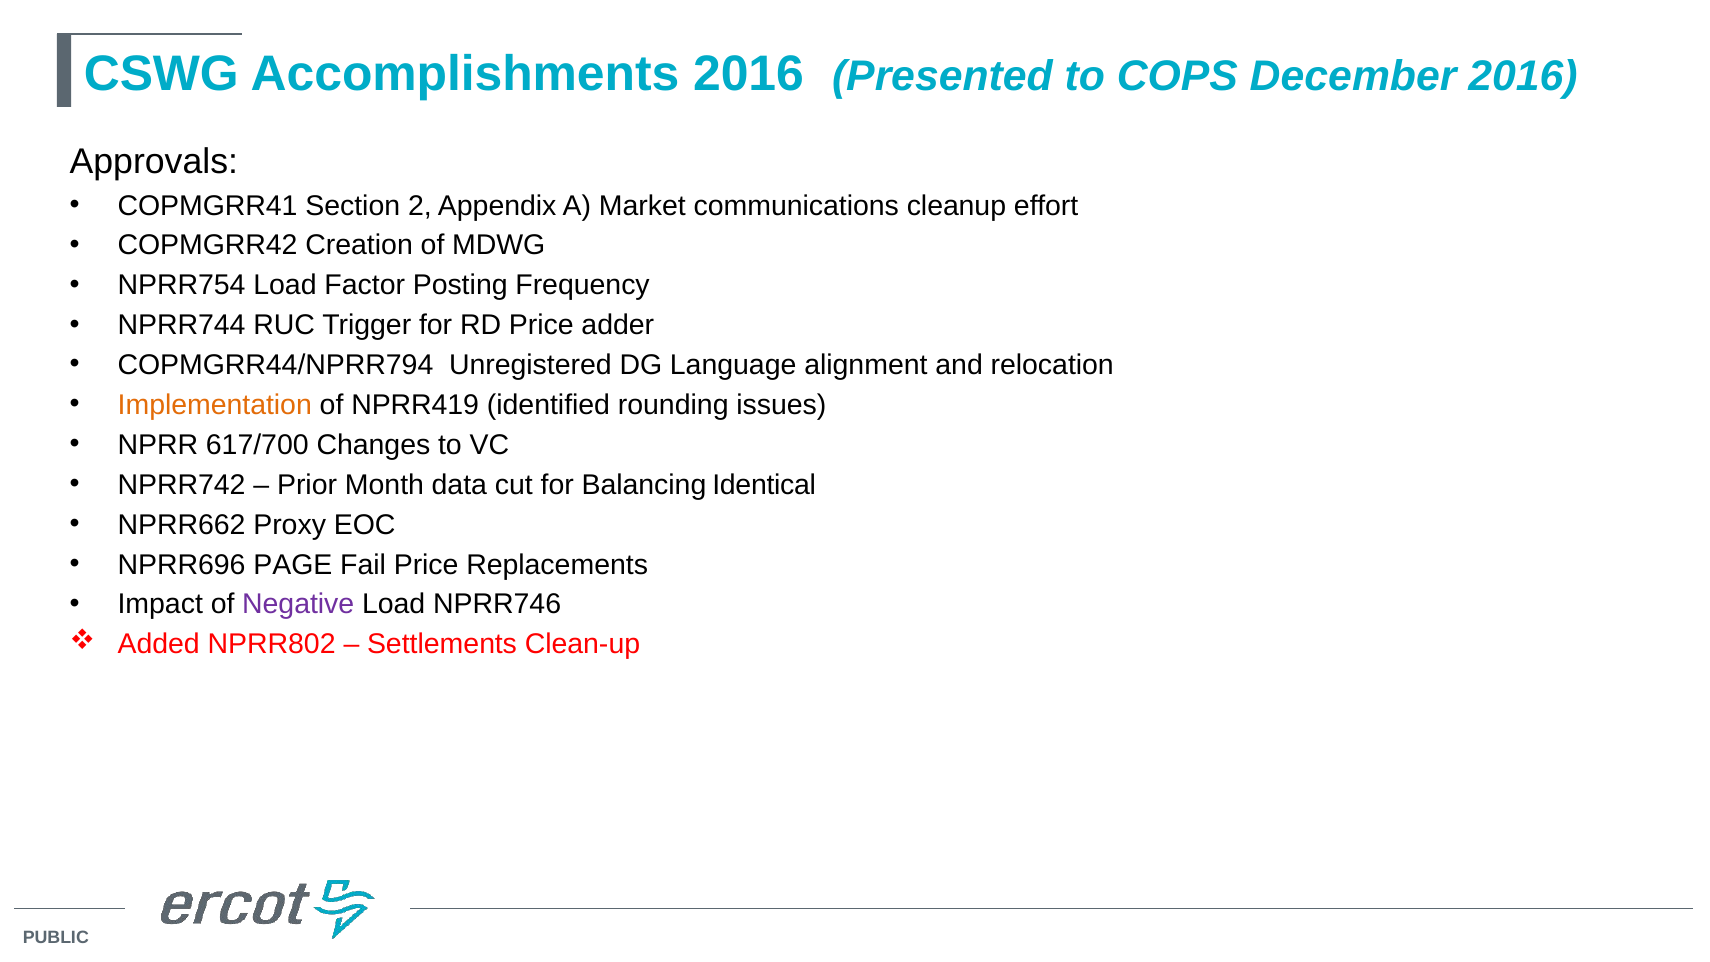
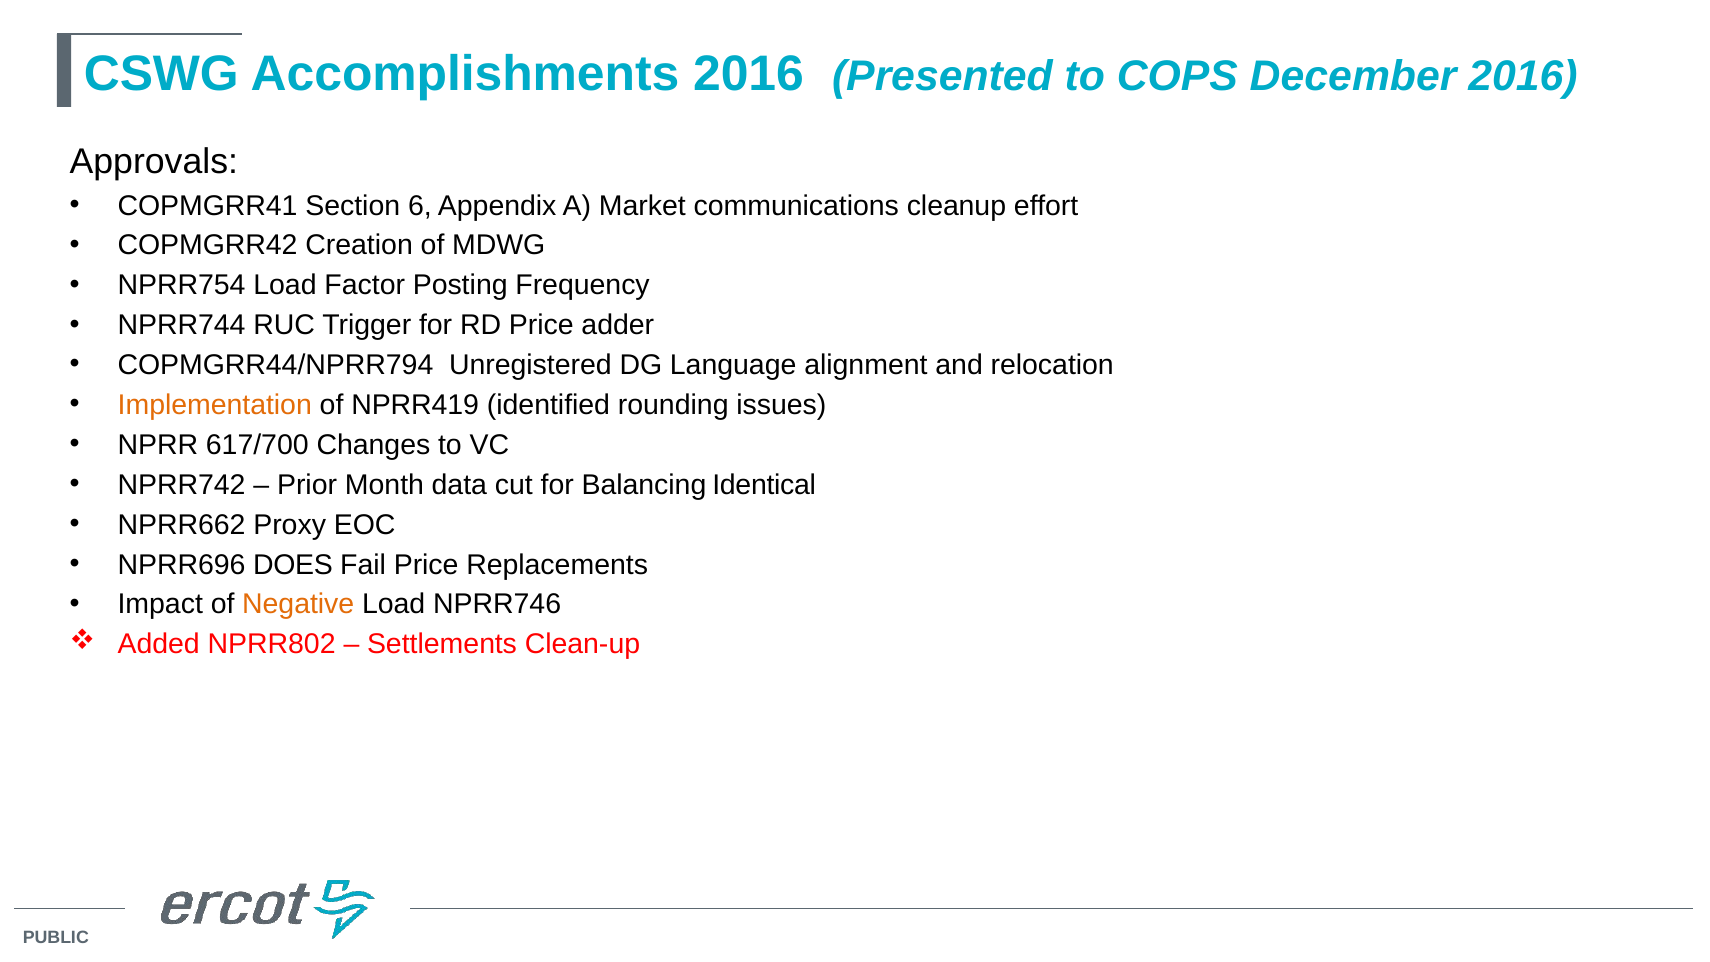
2: 2 -> 6 (420, 206)
PAGE: PAGE -> DOES (293, 565)
Negative colour: purple -> orange (298, 604)
